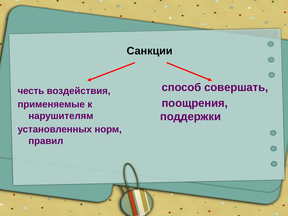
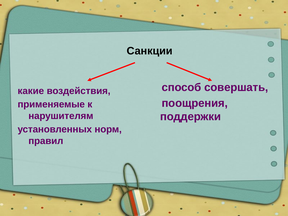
честь: честь -> какие (31, 91)
